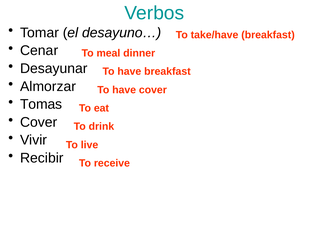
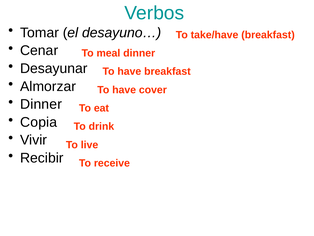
Tomas: Tomas -> Dinner (41, 104)
Cover: Cover -> Copia (39, 122)
